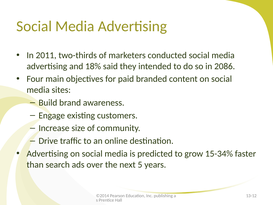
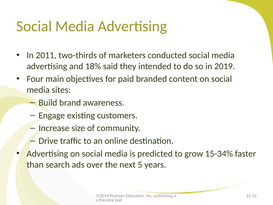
2086: 2086 -> 2019 (225, 66)
